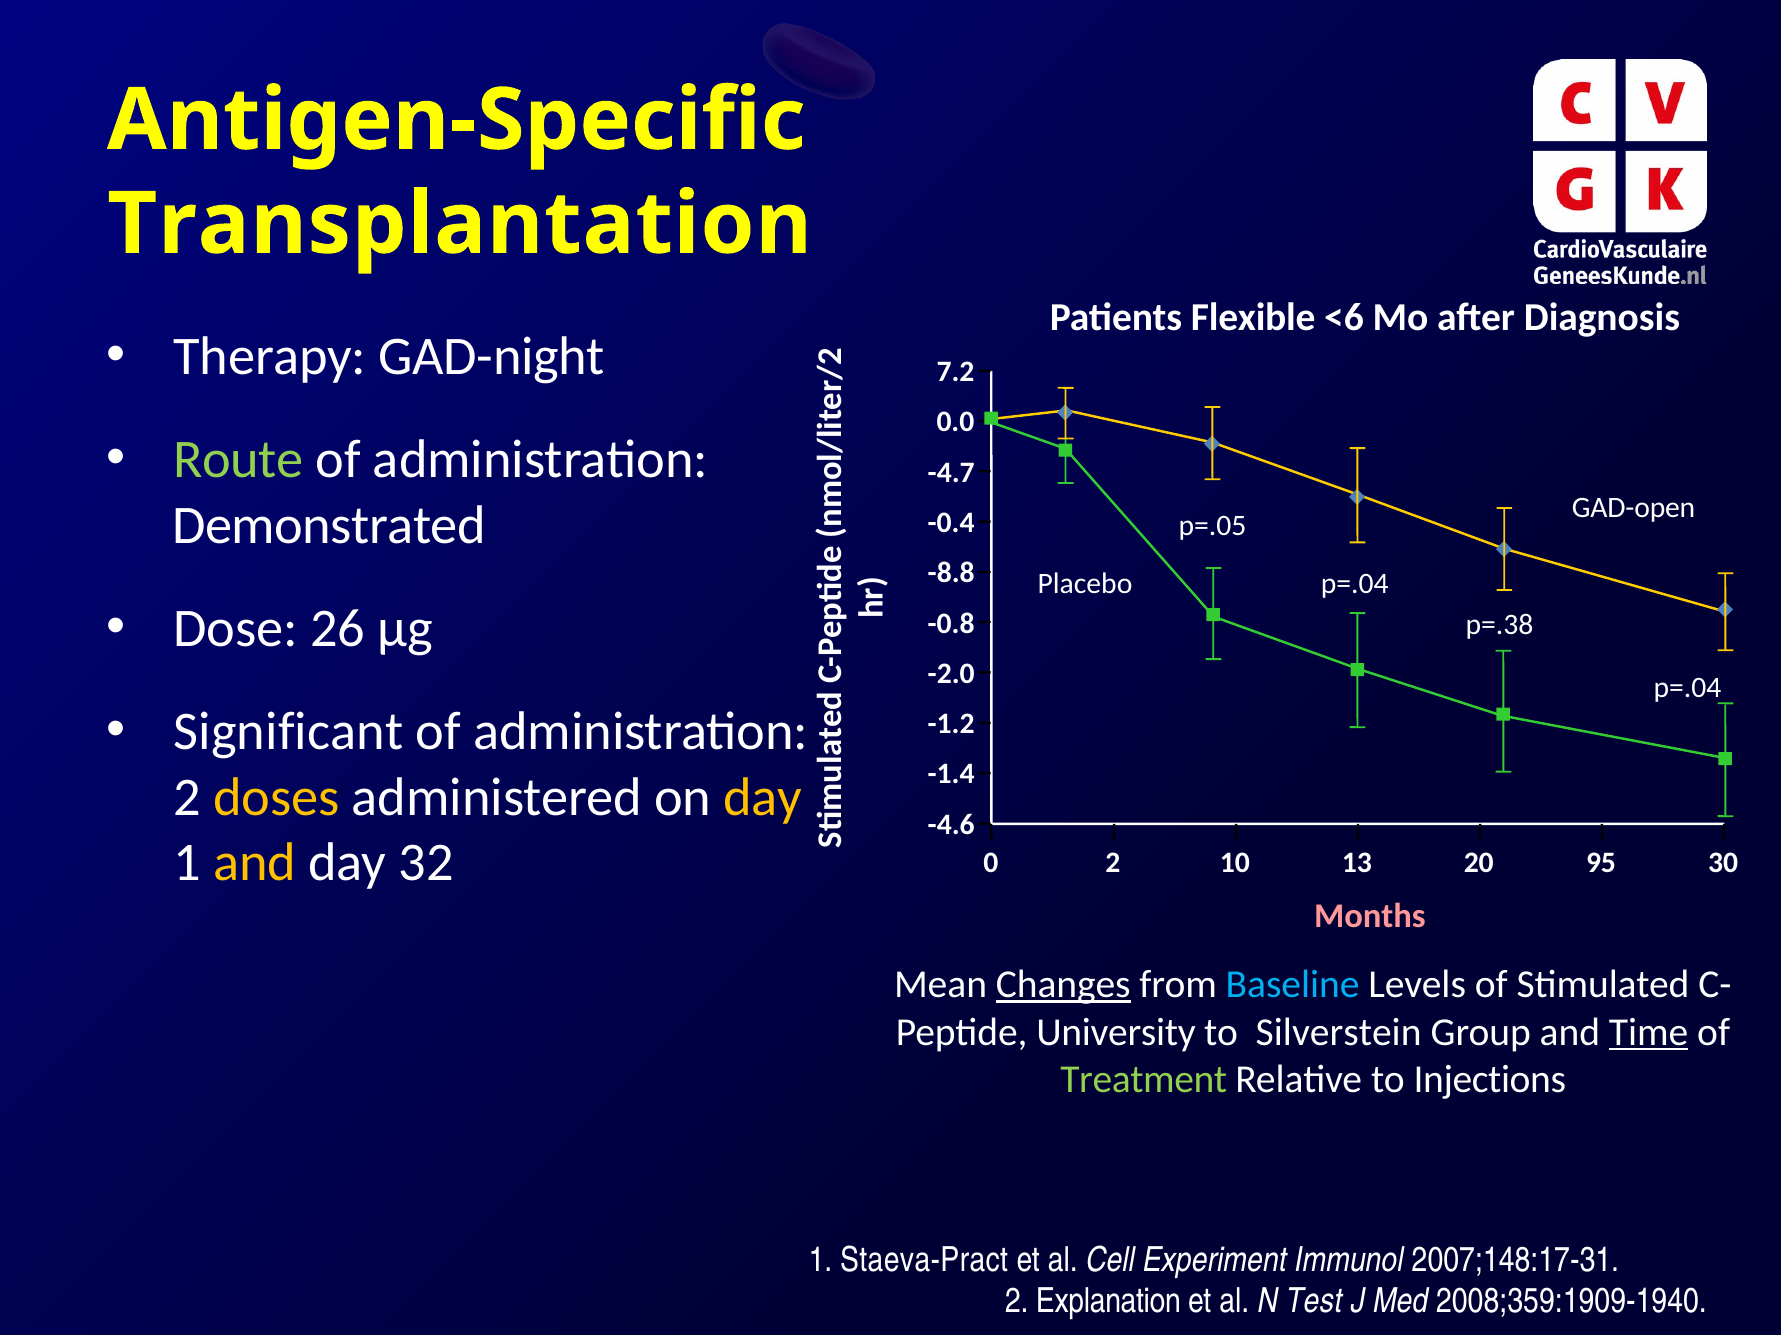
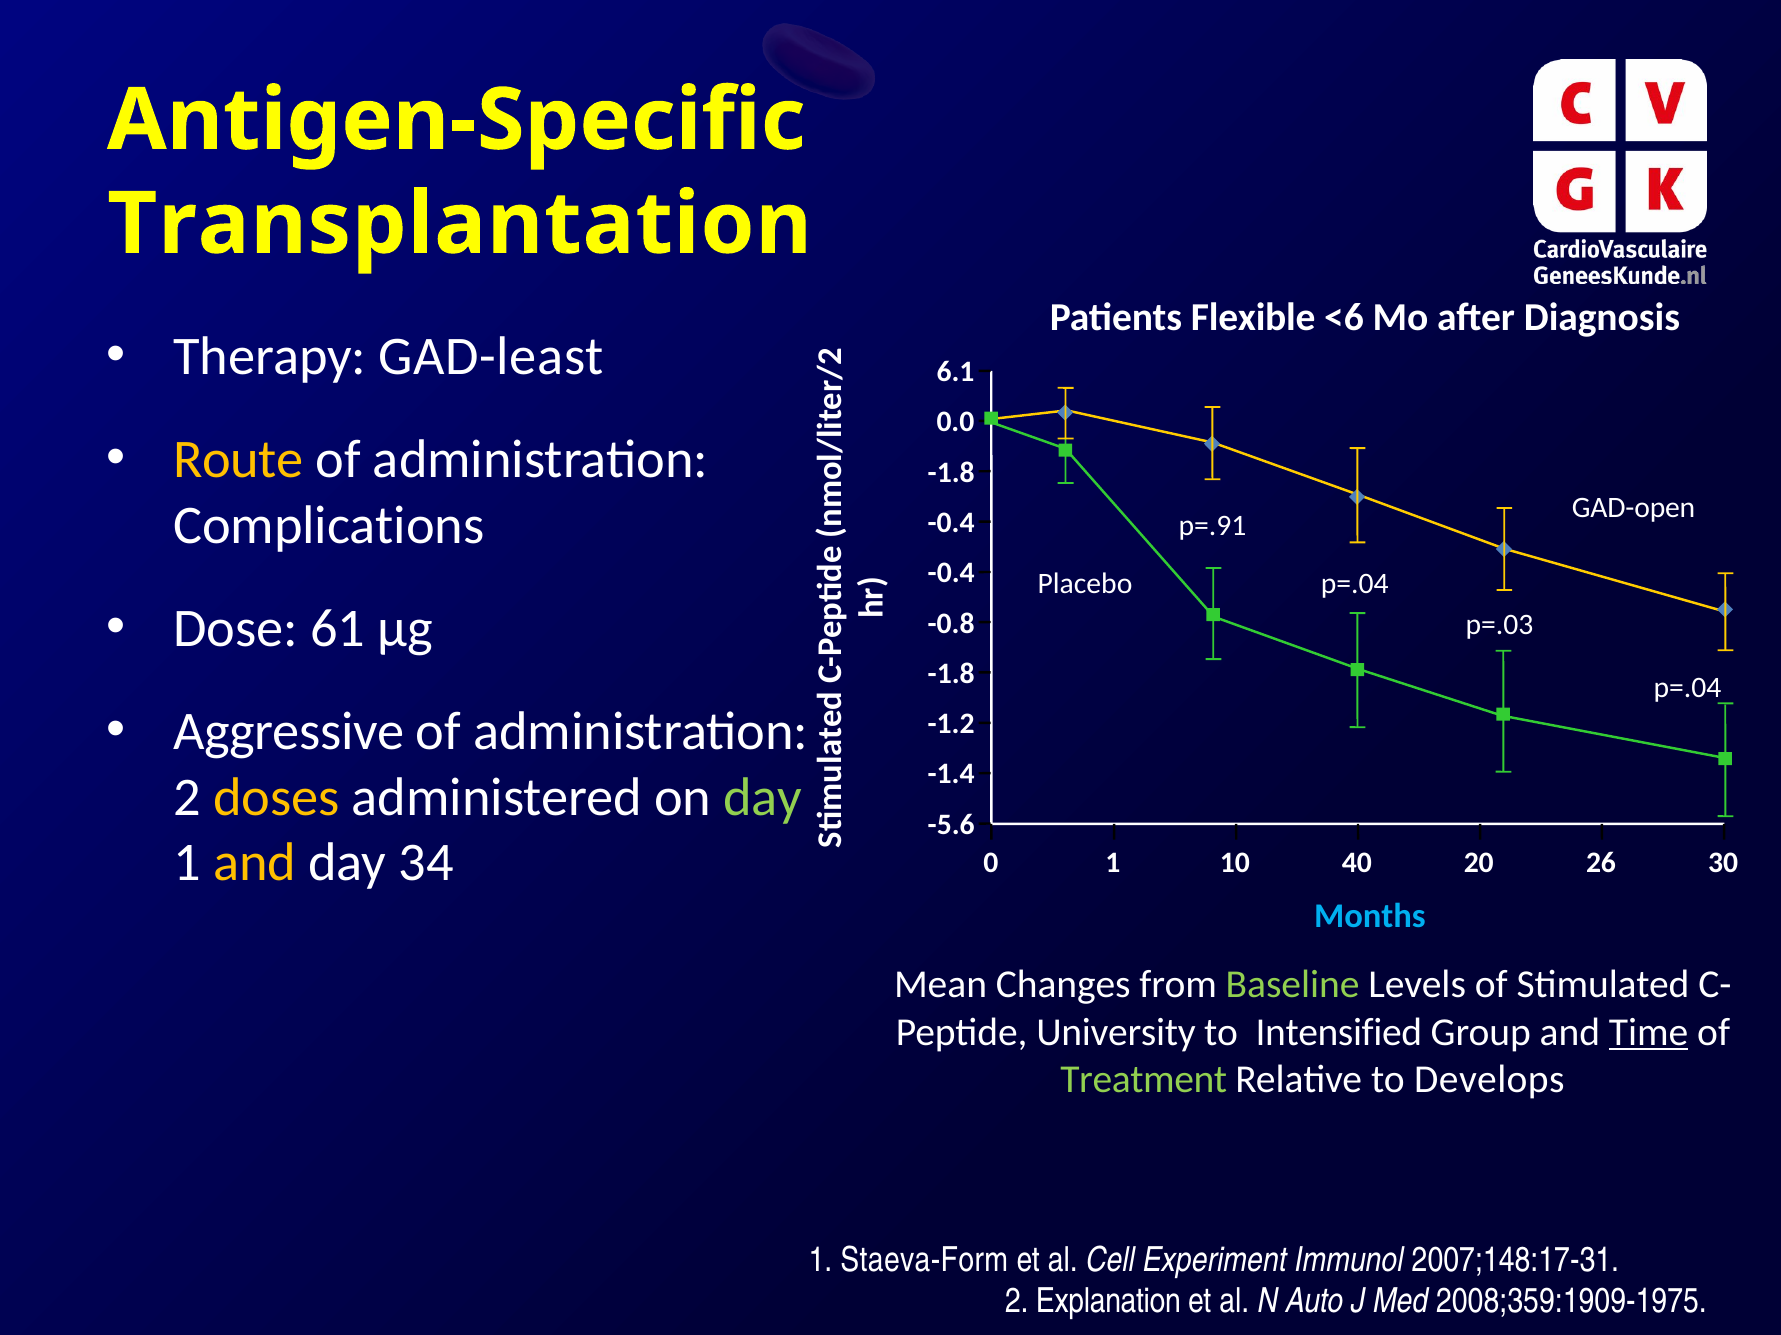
GAD-night: GAD-night -> GAD-least (491, 357)
7.2: 7.2 -> 6.1 (955, 372)
Route colour: light green -> yellow (239, 460)
-4.7: -4.7 -> -1.8 (951, 473)
Demonstrated: Demonstrated -> Complications (329, 526)
p=.05: p=.05 -> p=.91 (1213, 526)
-8.8: -8.8 -> -0.4 (951, 573)
26: 26 -> 61 (338, 629)
p=.38: p=.38 -> p=.03 (1500, 625)
-2.0: -2.0 -> -1.8 (951, 674)
Significant: Significant -> Aggressive (289, 732)
day colour: yellow -> light green (763, 798)
-4.6: -4.6 -> -5.6 (951, 825)
32: 32 -> 34 (426, 863)
0 2: 2 -> 1 (1113, 863)
13: 13 -> 40 (1357, 863)
95: 95 -> 26 (1601, 863)
Months colour: pink -> light blue (1370, 916)
Changes underline: present -> none (1063, 985)
Baseline colour: light blue -> light green (1293, 985)
Silverstein: Silverstein -> Intensified (1339, 1033)
Injections: Injections -> Develops (1489, 1080)
Staeva-Pract: Staeva-Pract -> Staeva-Form (924, 1261)
Test: Test -> Auto (1315, 1302)
2008;359:1909-1940: 2008;359:1909-1940 -> 2008;359:1909-1975 (1571, 1302)
